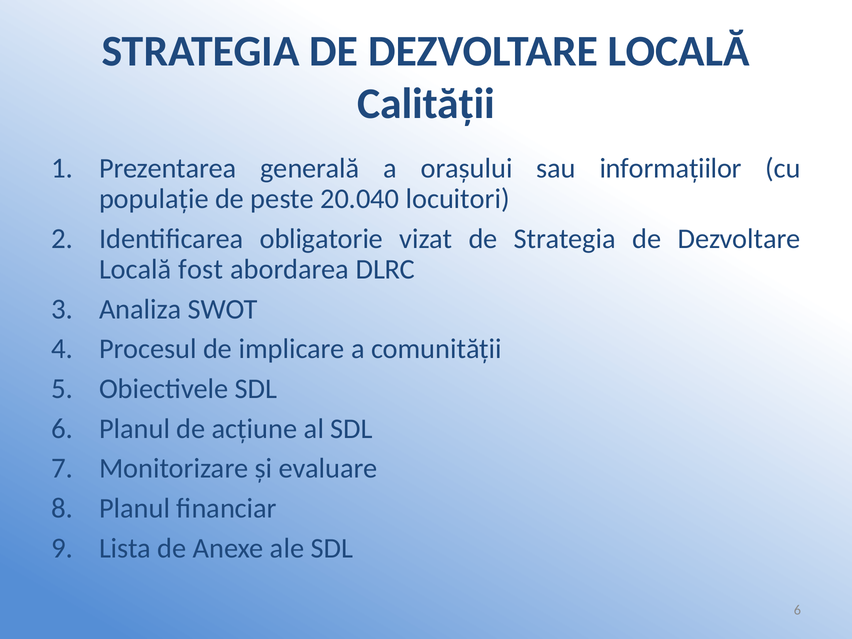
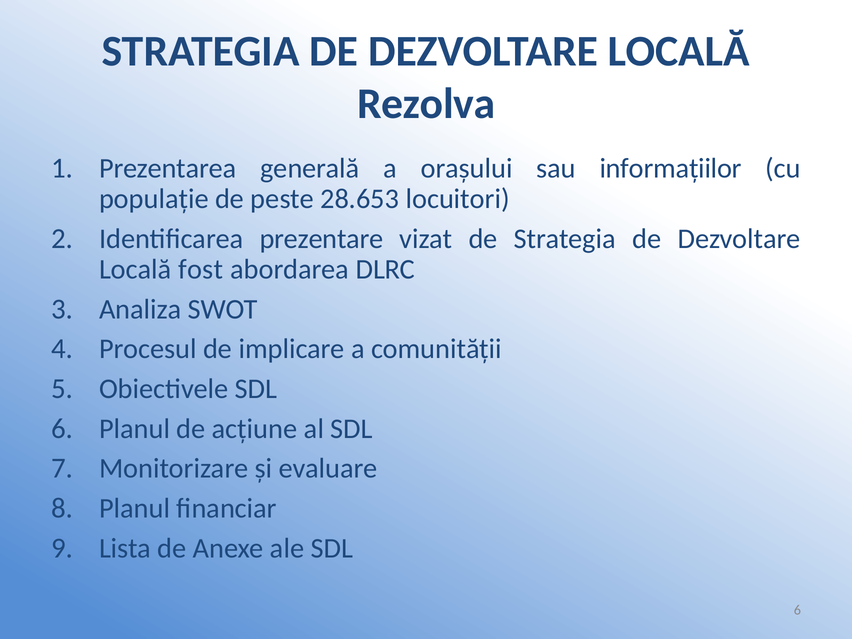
Calității: Calității -> Rezolva (426, 104)
20.040: 20.040 -> 28.653 (360, 199)
obligatorie: obligatorie -> prezentare (321, 239)
